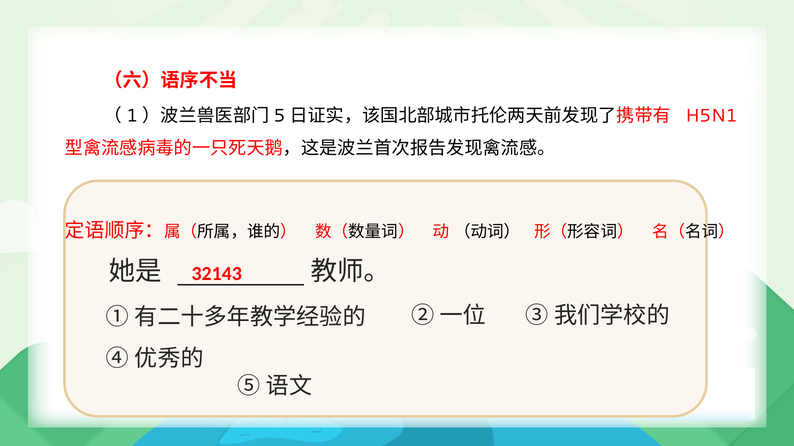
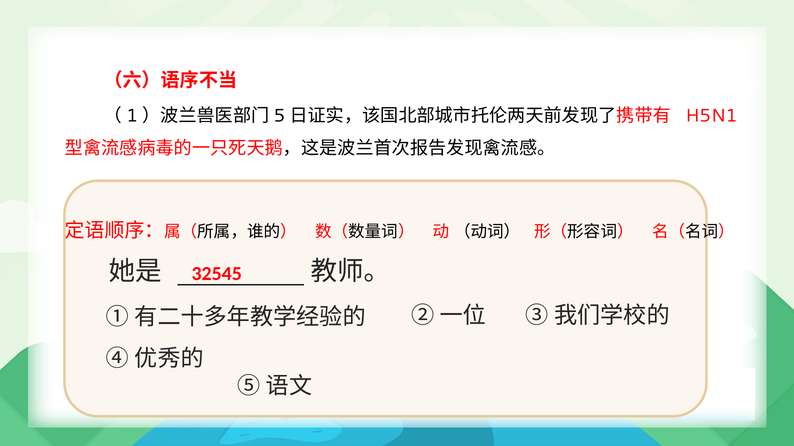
32143: 32143 -> 32545 (217, 274)
